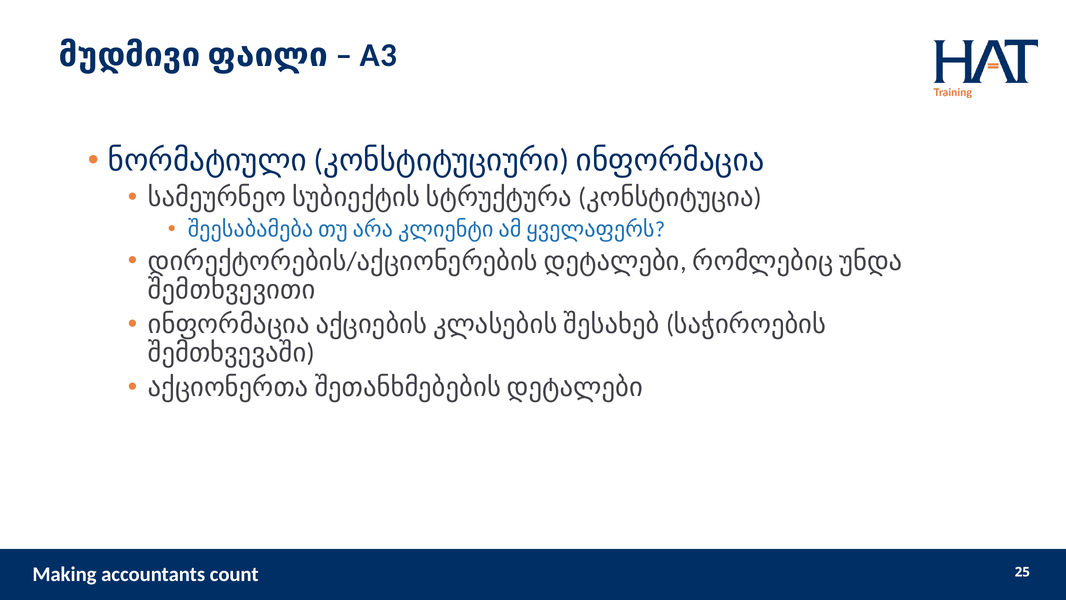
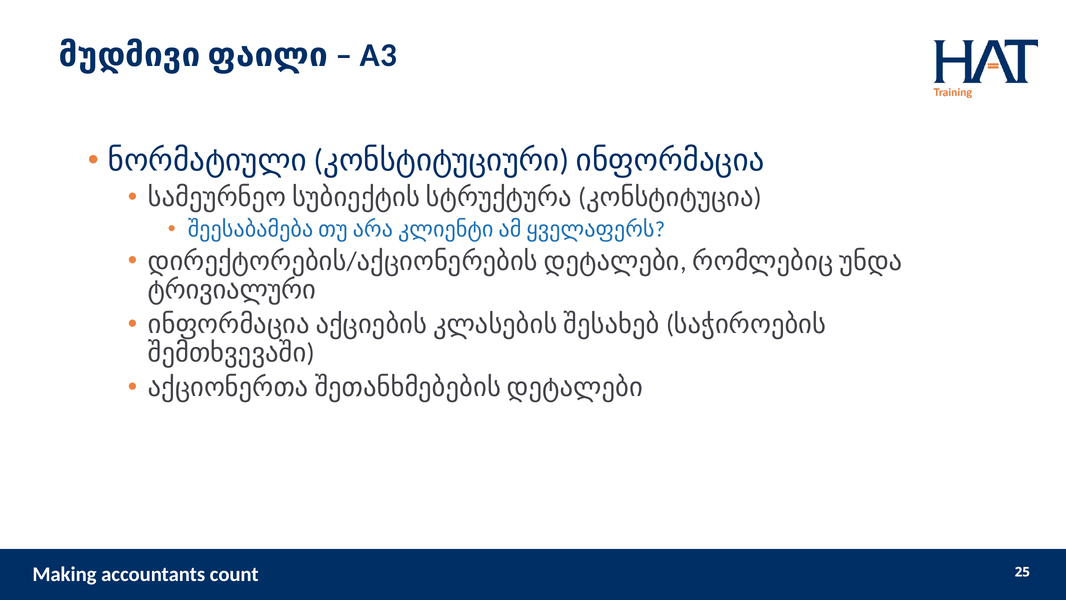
შემთხვევითი: შემთხვევითი -> ტრივიალური (232, 290)
